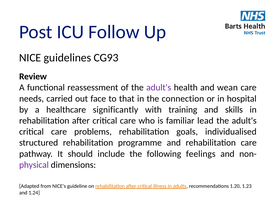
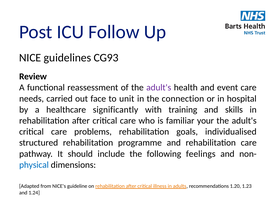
wean: wean -> event (228, 88)
that: that -> unit (127, 99)
lead: lead -> your (205, 121)
physical colour: purple -> blue (34, 165)
